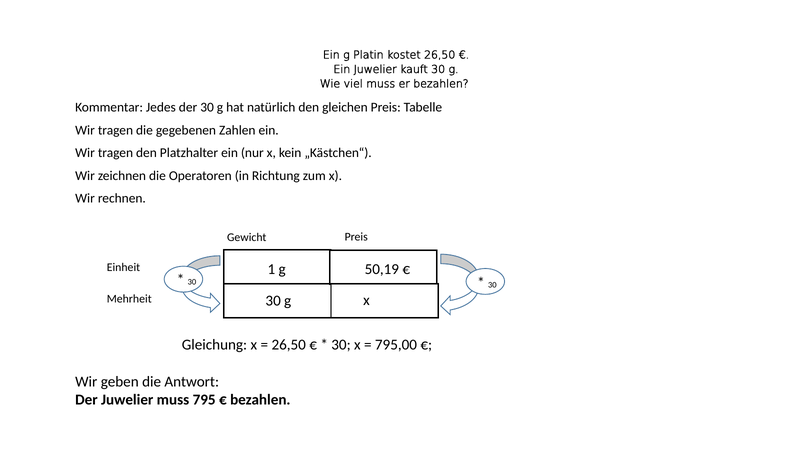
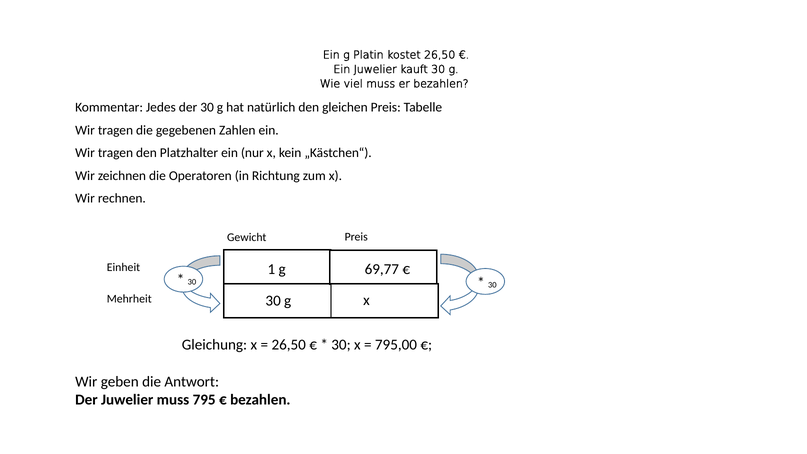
50,19: 50,19 -> 69,77 (382, 269)
